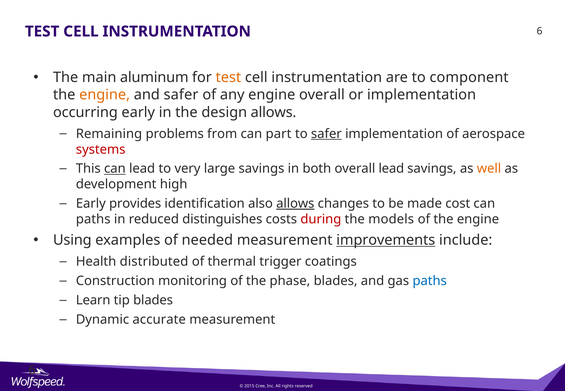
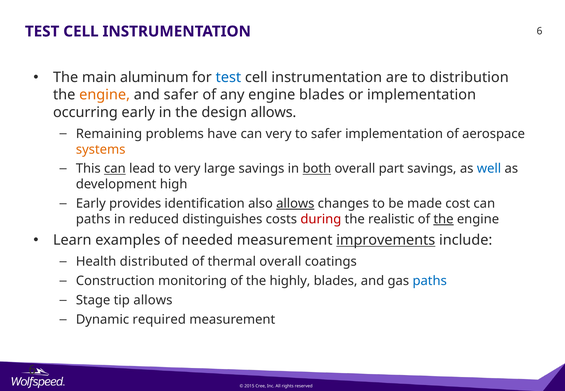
test colour: orange -> blue (228, 78)
component: component -> distribution (469, 78)
engine overall: overall -> blades (322, 95)
from: from -> have (222, 134)
can part: part -> very (279, 134)
safer underline: present -> none (326, 134)
systems colour: red -> orange (101, 149)
both underline: none -> present (317, 169)
overall lead: lead -> part (391, 169)
well colour: orange -> blue (489, 169)
models: models -> realistic (391, 219)
the underline: none -> present (443, 219)
Using: Using -> Learn (72, 240)
thermal trigger: trigger -> overall (280, 262)
phase: phase -> highly (290, 281)
Learn: Learn -> Stage (93, 300)
tip blades: blades -> allows (153, 300)
accurate: accurate -> required (159, 320)
